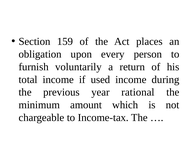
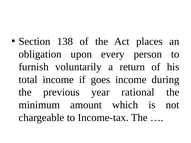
159: 159 -> 138 (65, 41)
used: used -> goes (100, 80)
